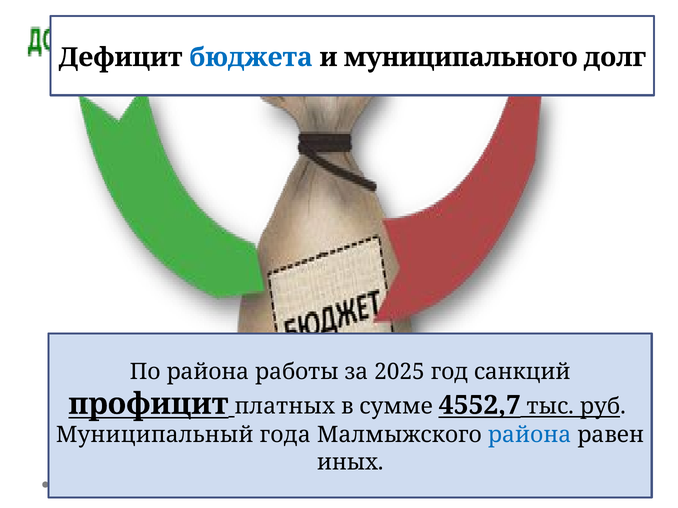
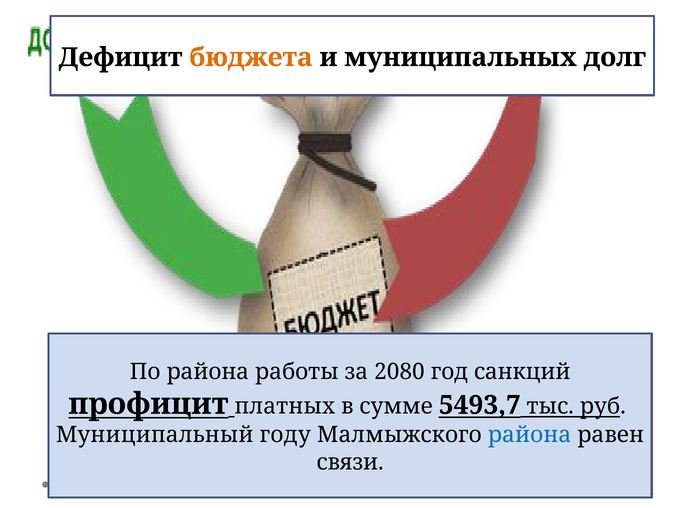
бюджета colour: blue -> orange (251, 57)
муниципального: муниципального -> муниципальных (461, 57)
2025: 2025 -> 2080 (399, 372)
4552,7: 4552,7 -> 5493,7 (480, 406)
года: года -> году (285, 435)
иных: иных -> связи (350, 463)
